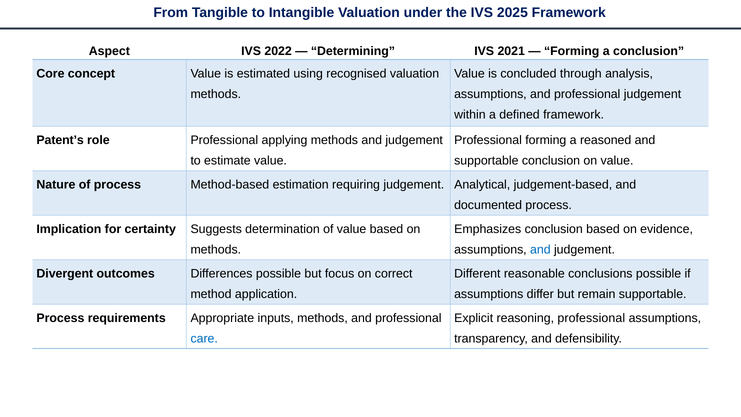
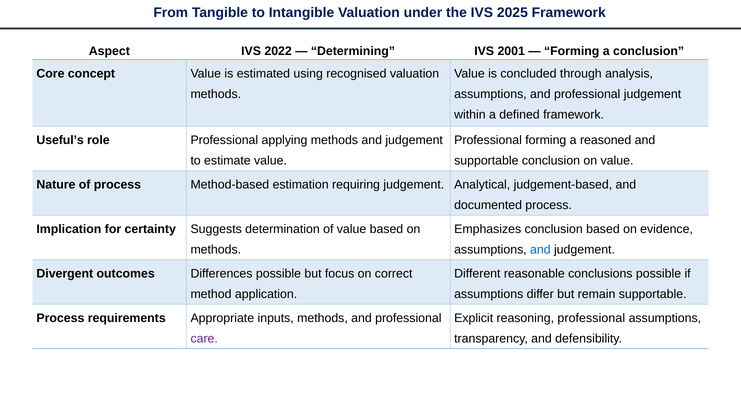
2021: 2021 -> 2001 (511, 51)
Patent’s: Patent’s -> Useful’s (60, 140)
care colour: blue -> purple (204, 338)
